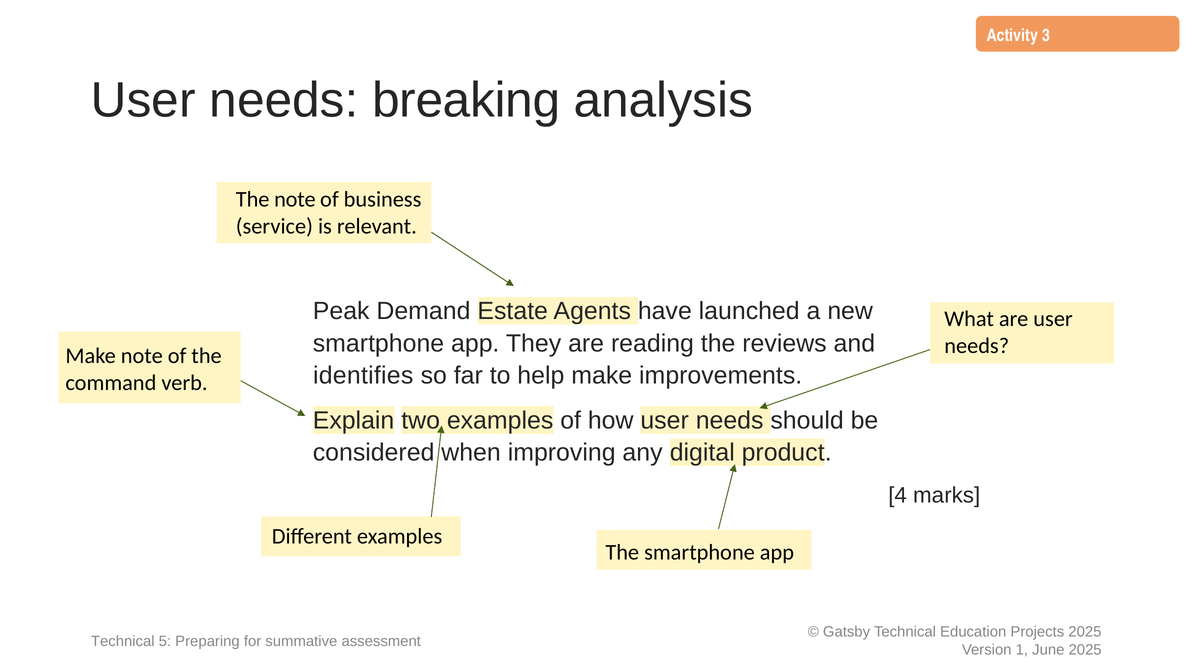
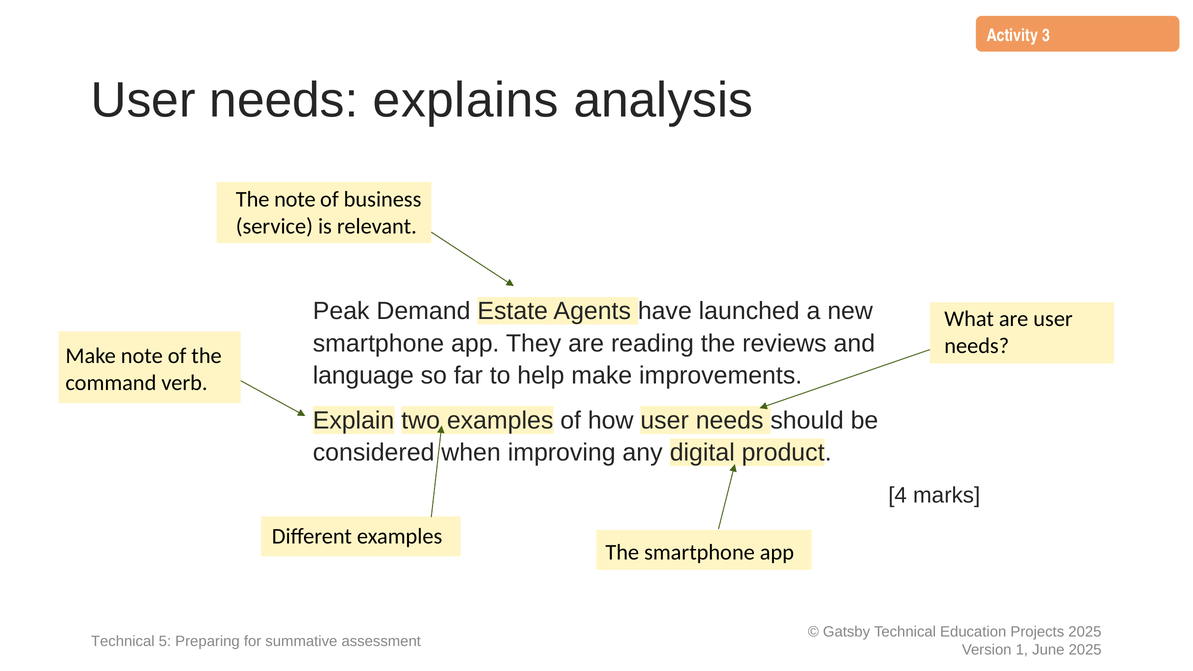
breaking: breaking -> explains (466, 100)
identifies: identifies -> language (363, 376)
